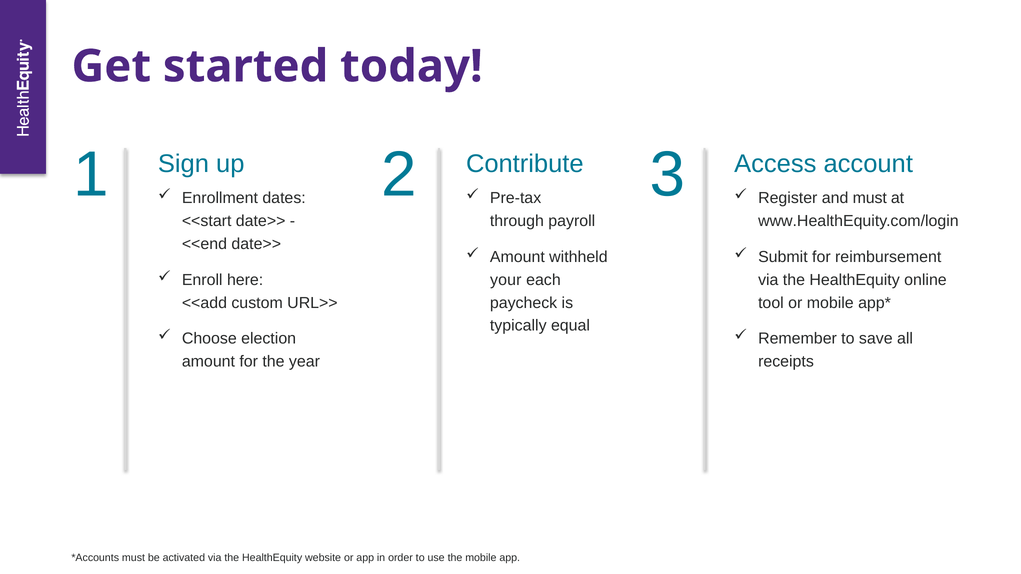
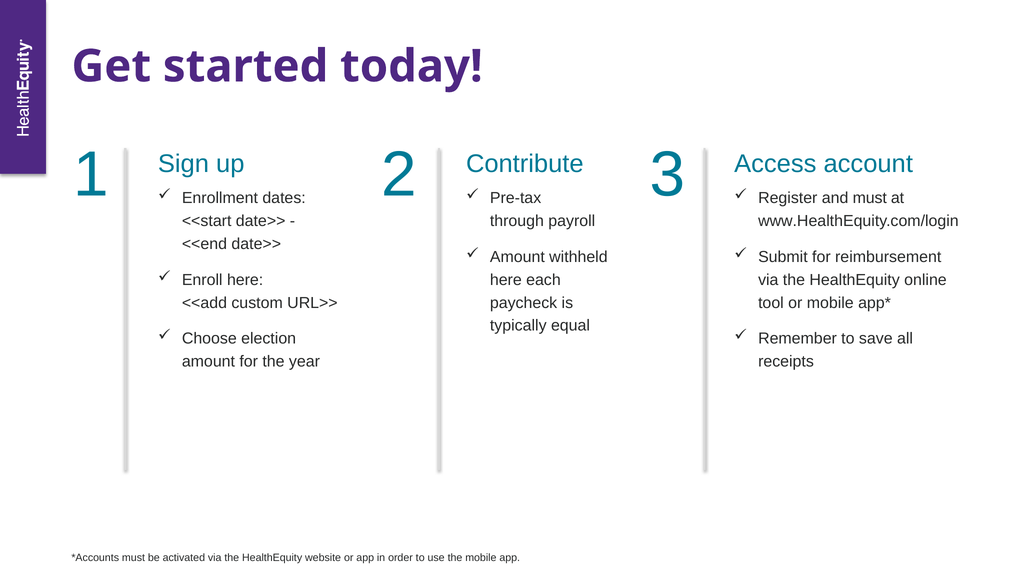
your: your -> here (506, 280)
